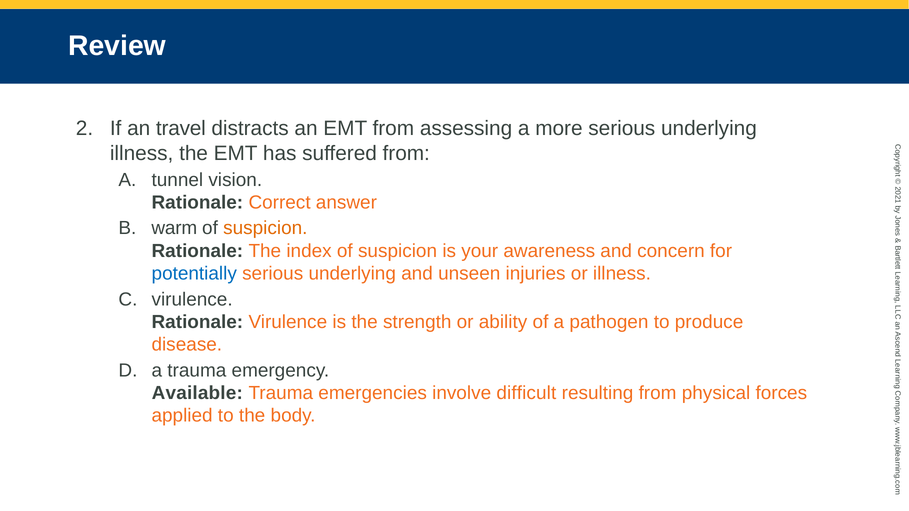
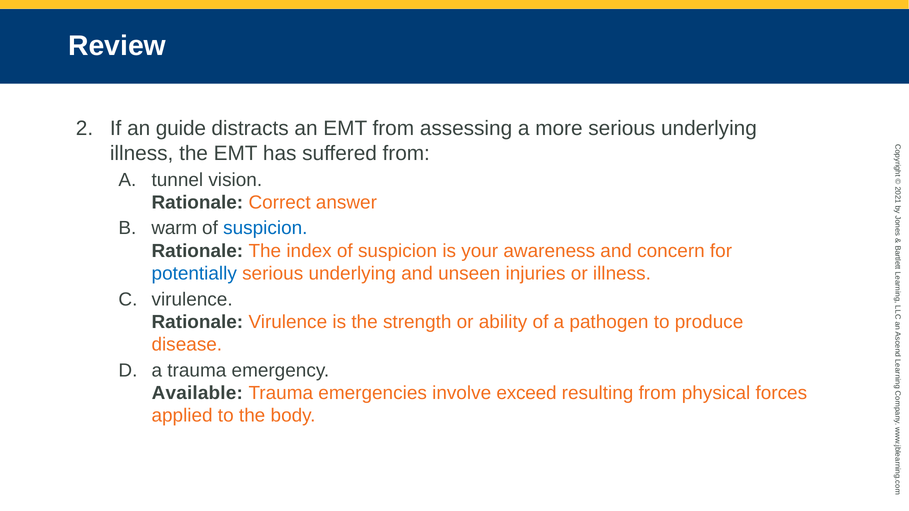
travel: travel -> guide (181, 129)
suspicion colour: orange -> blue (265, 228)
difficult: difficult -> exceed (527, 393)
